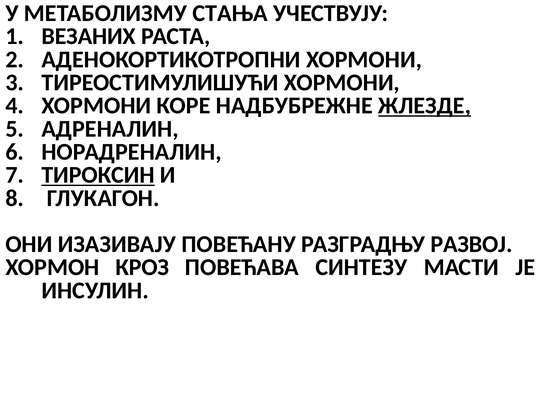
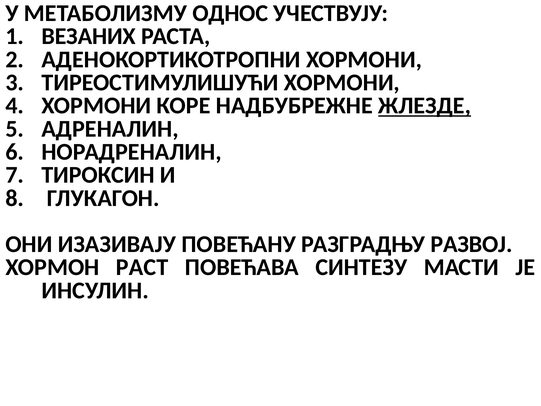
СТАЊА: СТАЊА -> ОДНОС (230, 13)
ТИРОКСИН underline: present -> none (98, 175)
КРОЗ: КРОЗ -> РАСТ (142, 267)
